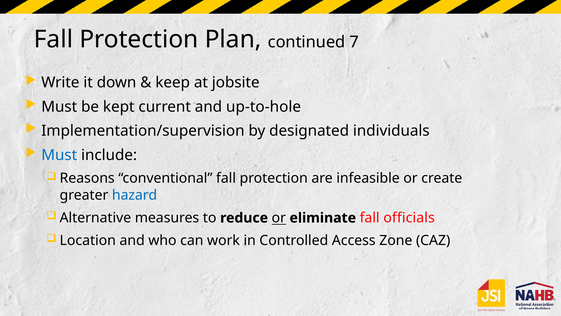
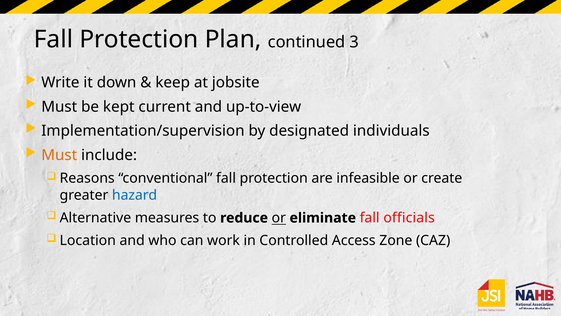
7: 7 -> 3 (354, 42)
up-to-hole: up-to-hole -> up-to-view (264, 107)
Must colour: blue -> orange (59, 155)
